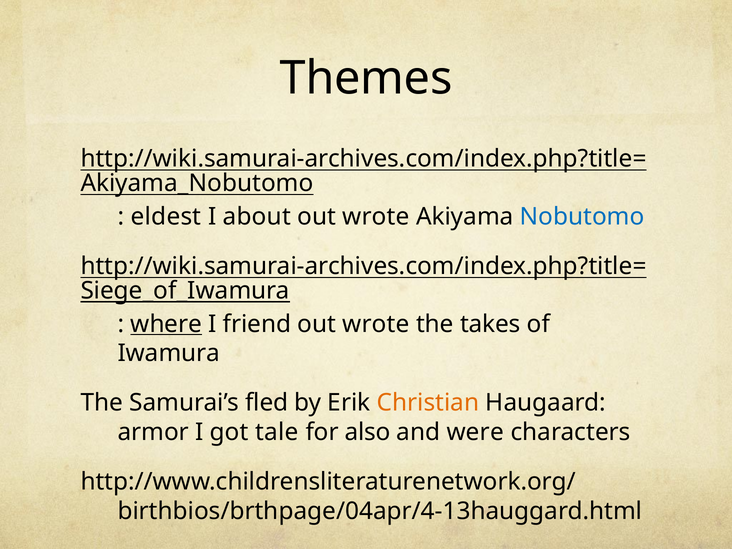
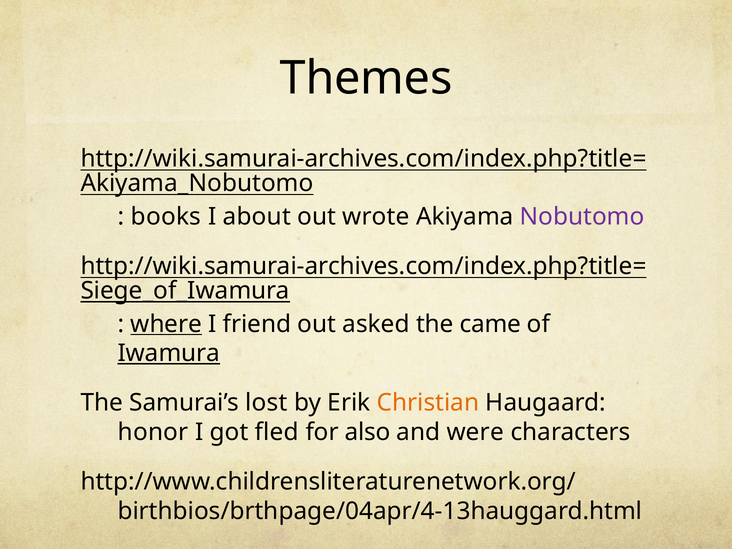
eldest: eldest -> books (166, 217)
Nobutomo colour: blue -> purple (582, 217)
wrote: wrote -> asked (376, 324)
takes: takes -> came (490, 324)
Iwamura underline: none -> present (169, 353)
fled: fled -> lost (266, 403)
armor: armor -> honor (153, 432)
tale: tale -> fled (277, 432)
